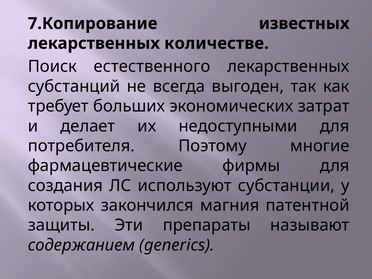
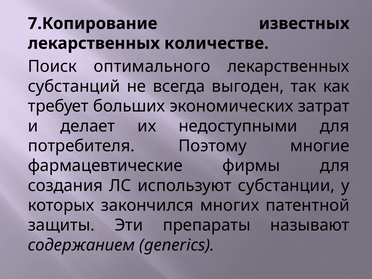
естественного: естественного -> оптимального (152, 67)
магния: магния -> многих (230, 205)
